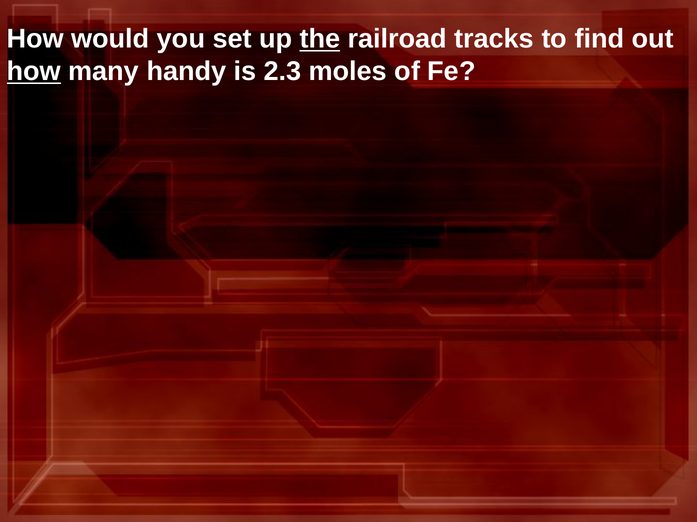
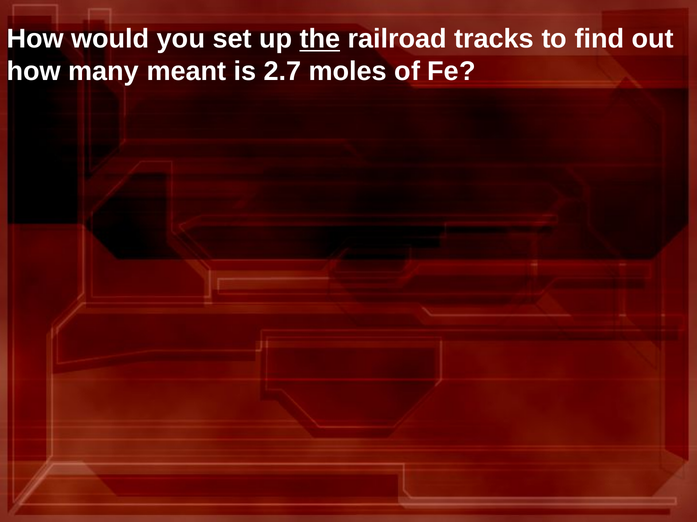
how underline: present -> none (34, 72)
handy: handy -> meant (186, 72)
2.3: 2.3 -> 2.7 (283, 72)
